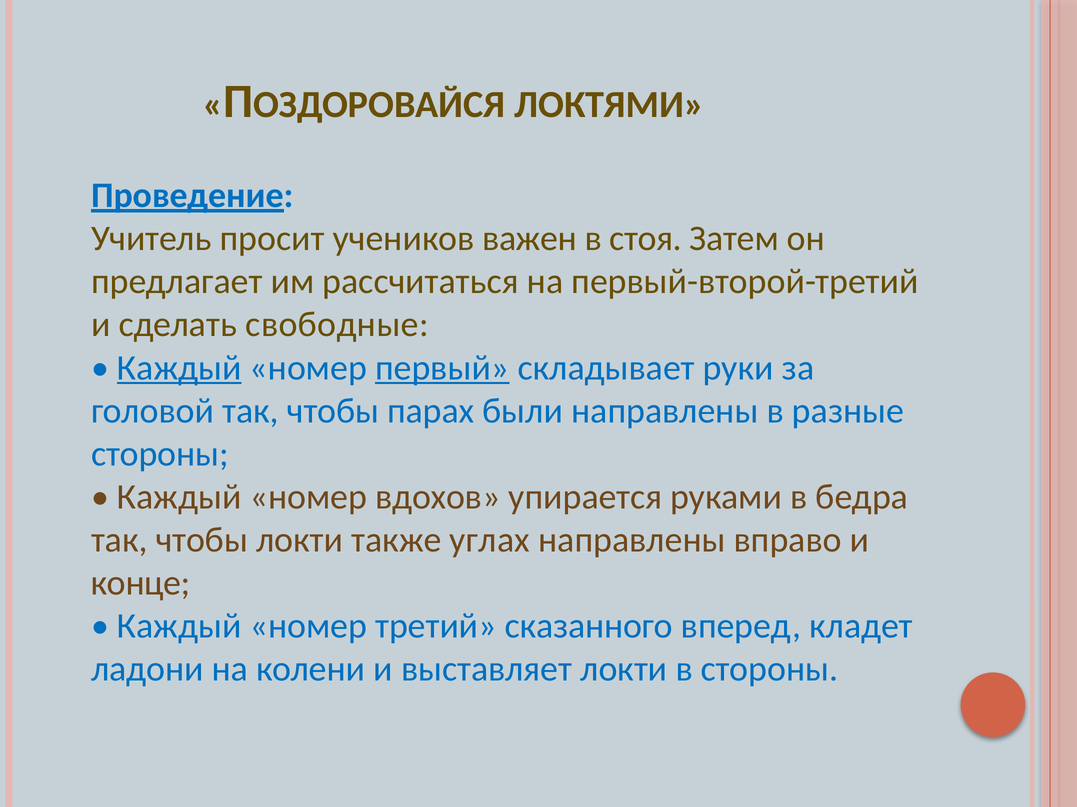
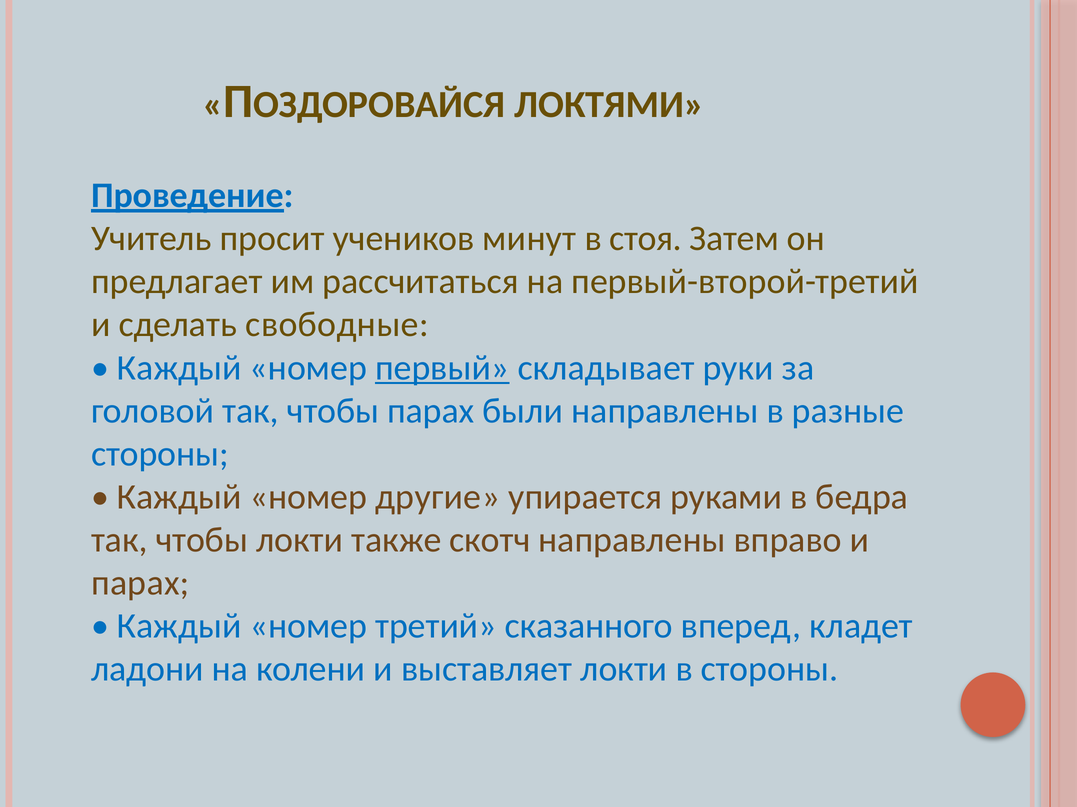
важен: важен -> минут (529, 239)
Каждый underline: present -> none (179, 368)
вдохов: вдохов -> другие (438, 497)
углах: углах -> скотч (490, 540)
конце: конце -> парах (140, 583)
